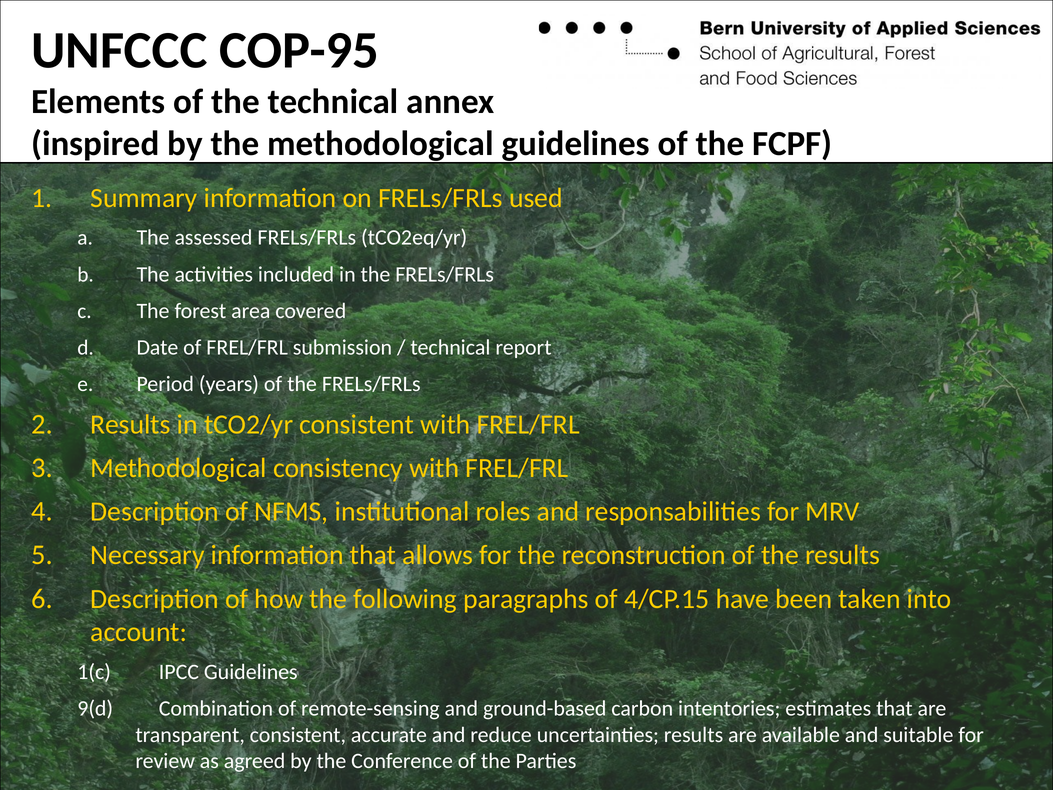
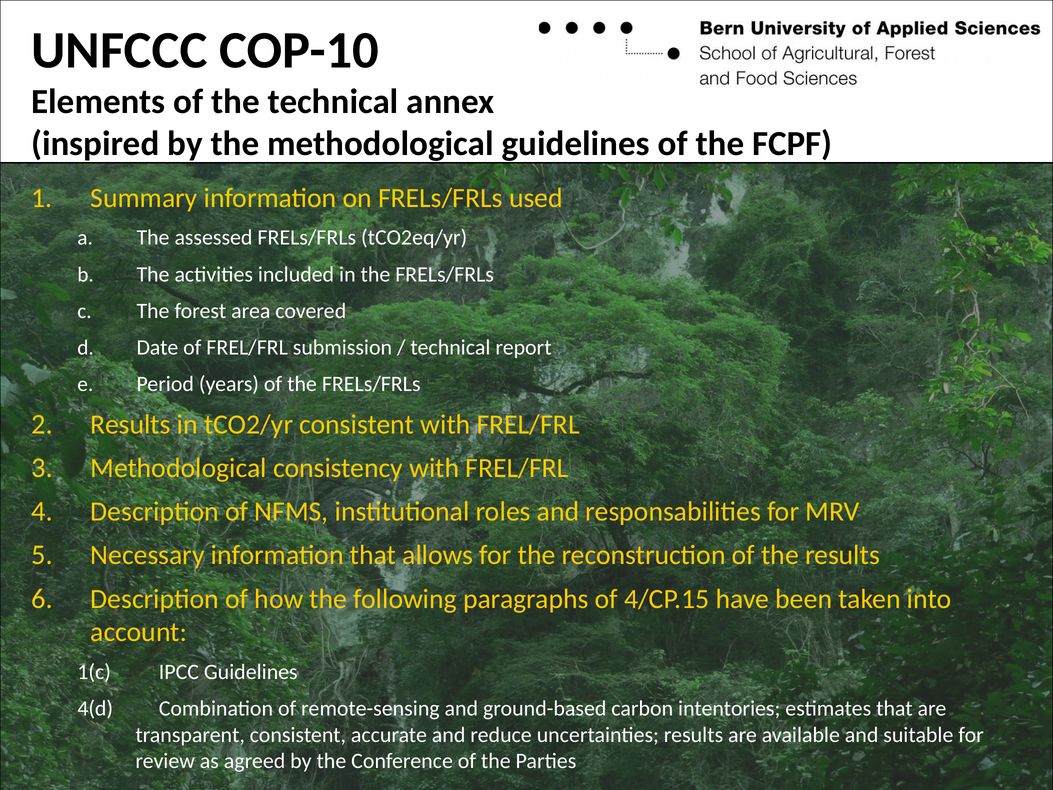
COP-95: COP-95 -> COP-10 (299, 50)
9(d: 9(d -> 4(d (95, 708)
